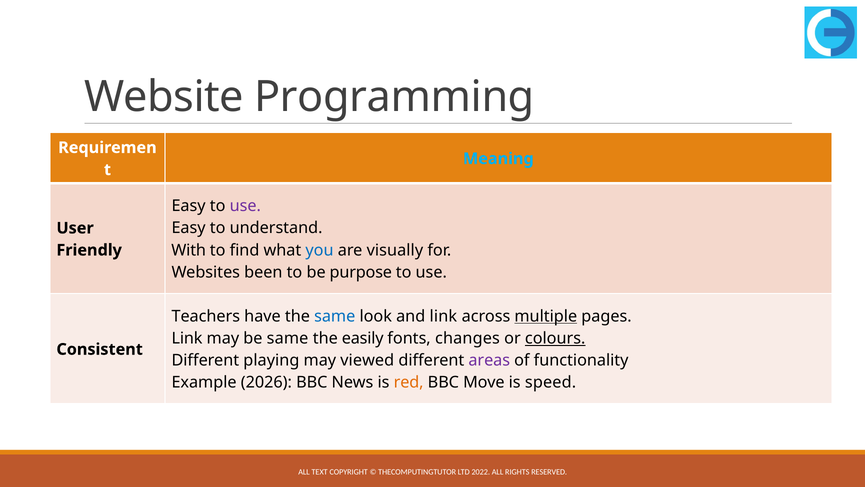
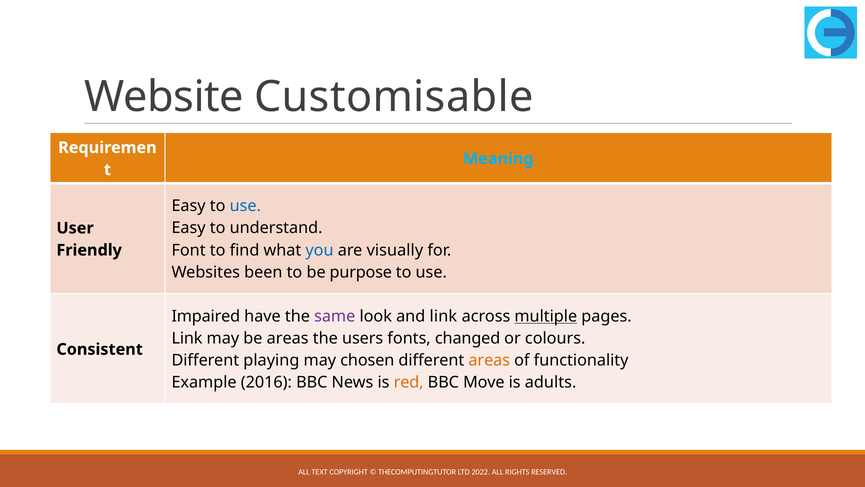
Programming: Programming -> Customisable (394, 97)
use colour: purple -> blue (245, 206)
With: With -> Font (189, 250)
Teachers: Teachers -> Impaired (206, 316)
same colour: blue -> purple (335, 316)
be same: same -> areas (288, 338)
easily: easily -> users (363, 338)
changes: changes -> changed (468, 338)
colours underline: present -> none (555, 338)
viewed: viewed -> chosen (367, 360)
areas colour: purple -> orange (489, 360)
2026: 2026 -> 2016 (266, 382)
speed: speed -> adults (551, 382)
